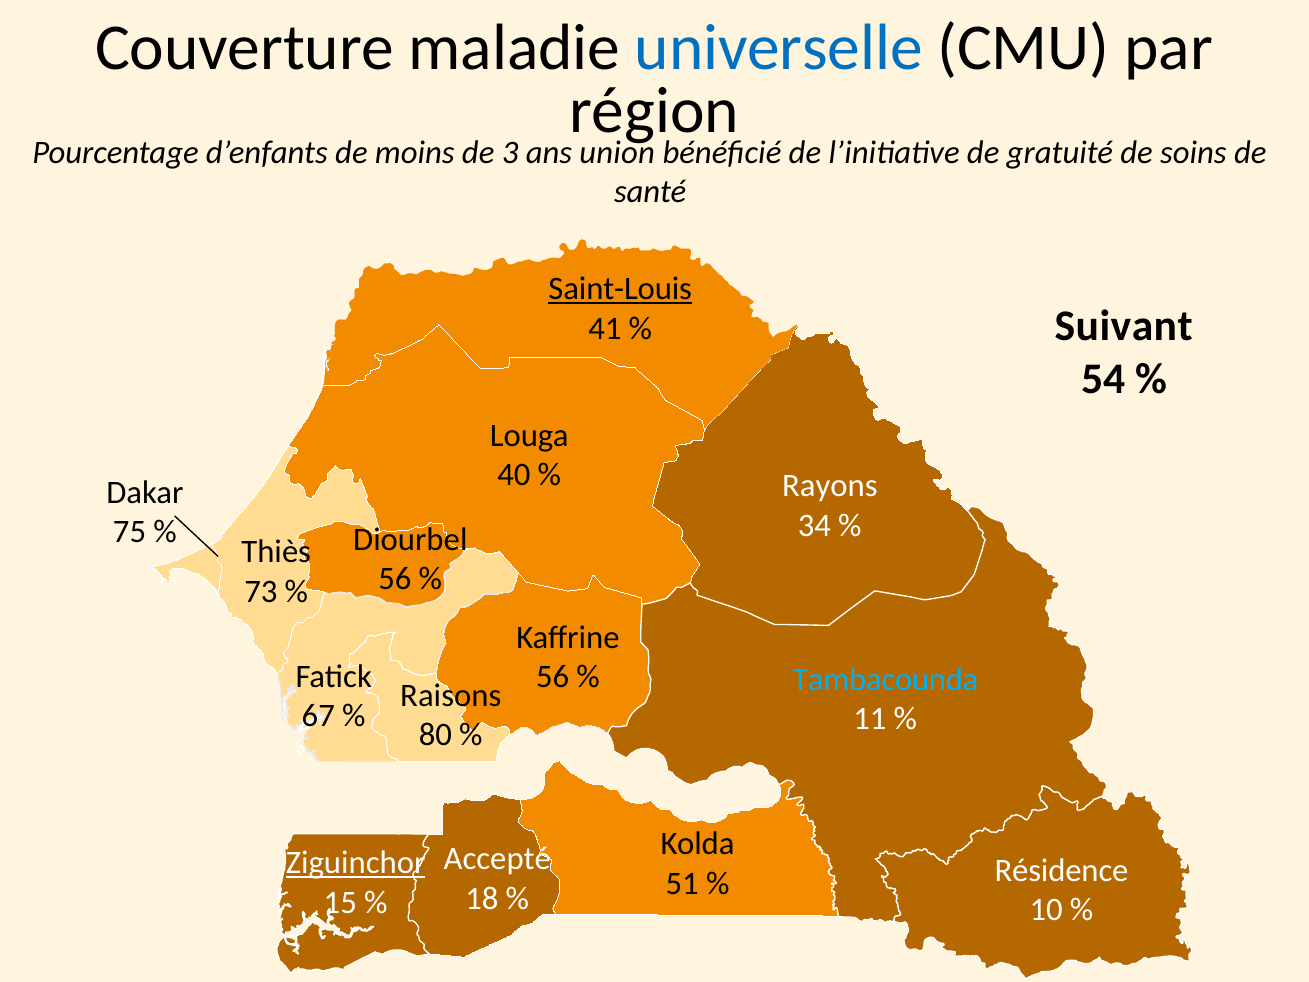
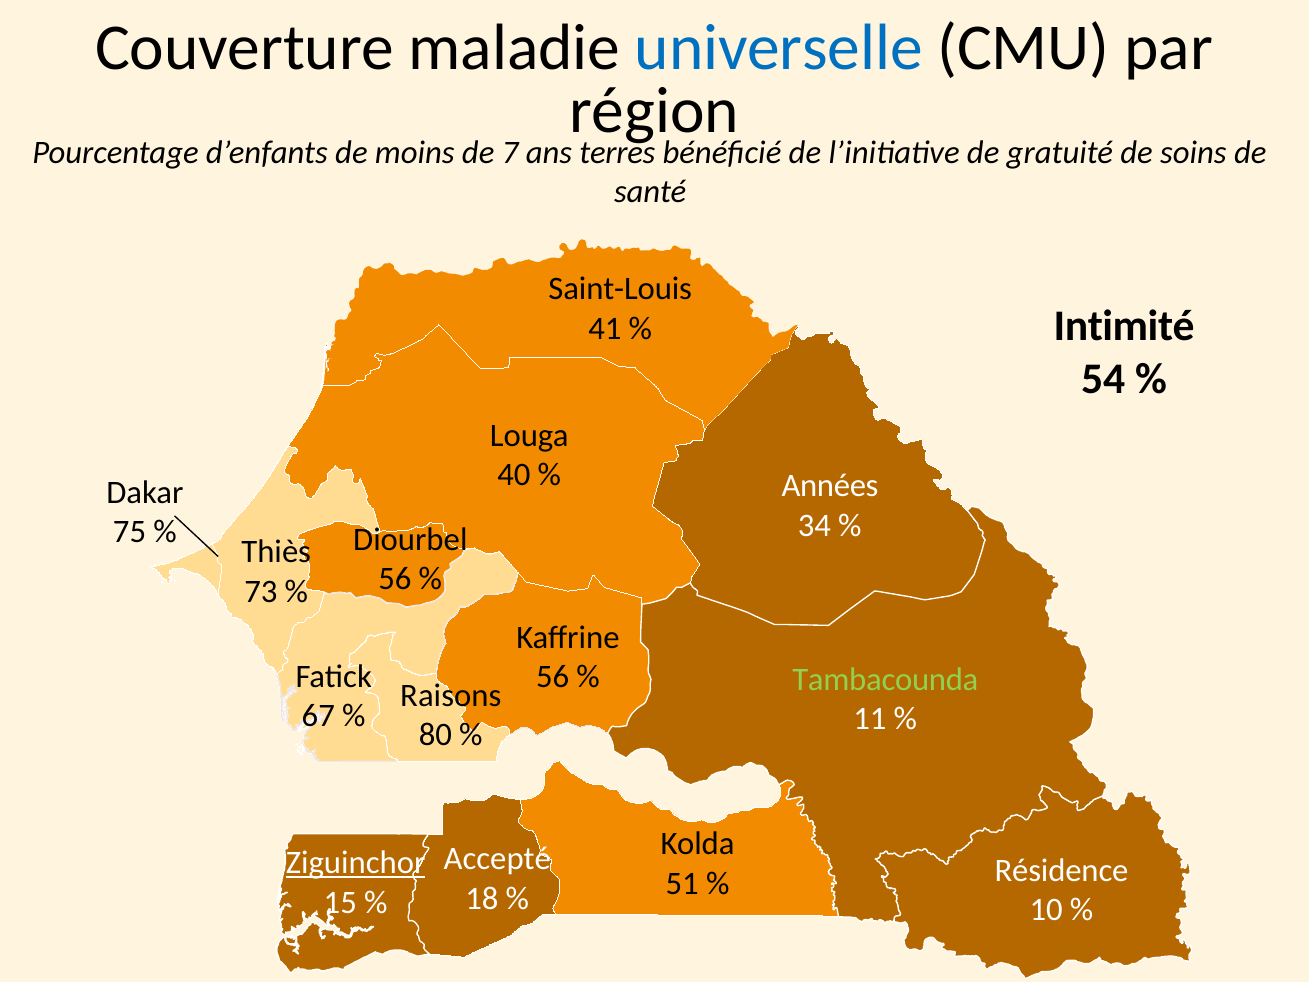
3: 3 -> 7 (510, 153)
union: union -> terres (617, 153)
Saint-Louis underline: present -> none (620, 289)
Suivant: Suivant -> Intimité (1124, 326)
Rayons: Rayons -> Années (830, 486)
Tambacounda colour: light blue -> light green (885, 679)
